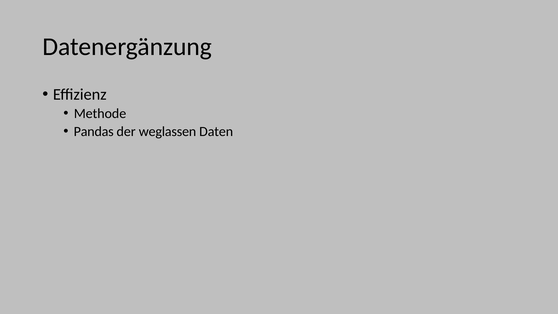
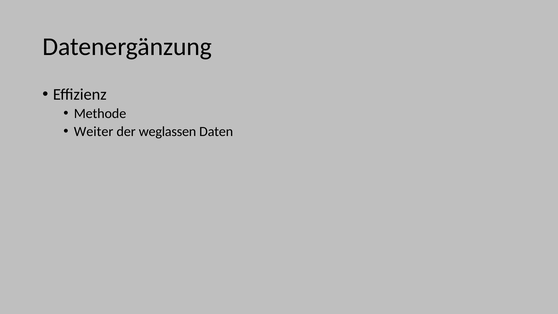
Pandas: Pandas -> Weiter (94, 132)
